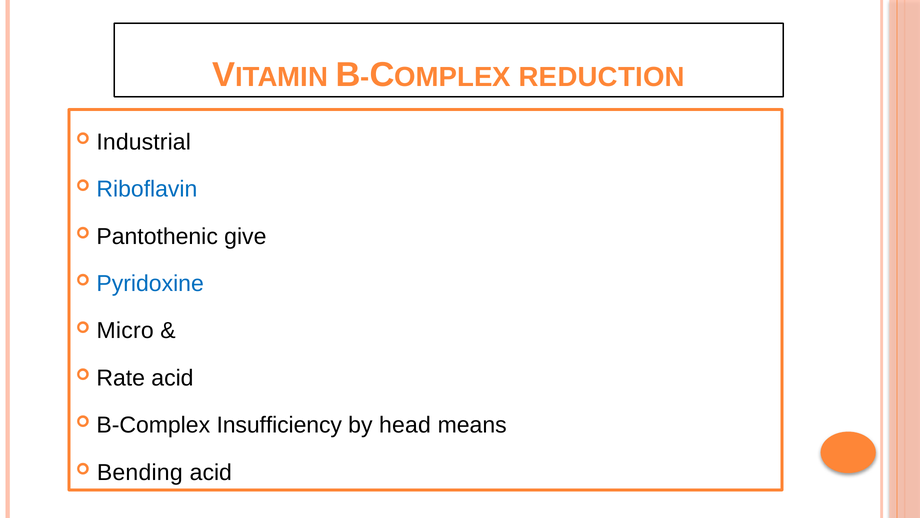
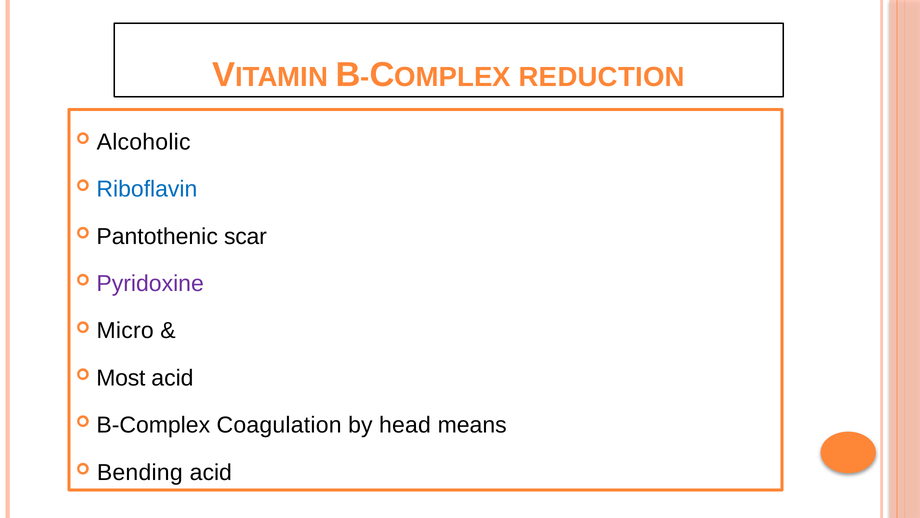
Industrial: Industrial -> Alcoholic (144, 142)
give: give -> scar (245, 236)
Pyridoxine colour: blue -> purple (150, 283)
Rate: Rate -> Most (121, 378)
Insufficiency: Insufficiency -> Coagulation (279, 425)
